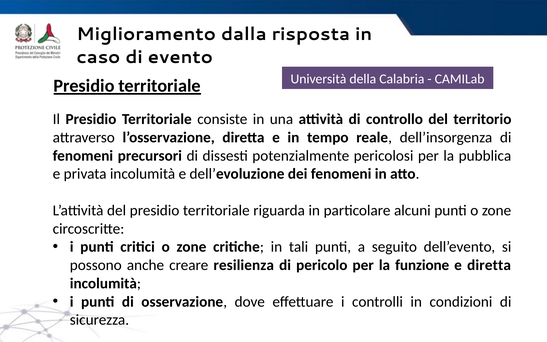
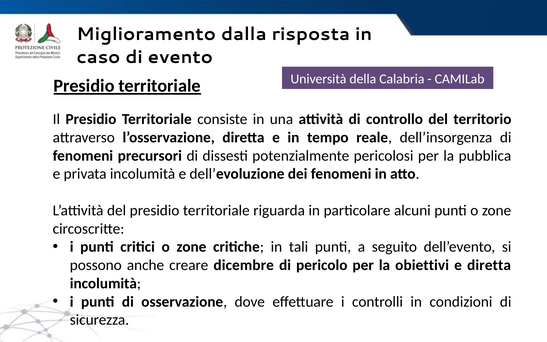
resilienza: resilienza -> dicembre (244, 265)
funzione: funzione -> obiettivi (422, 265)
